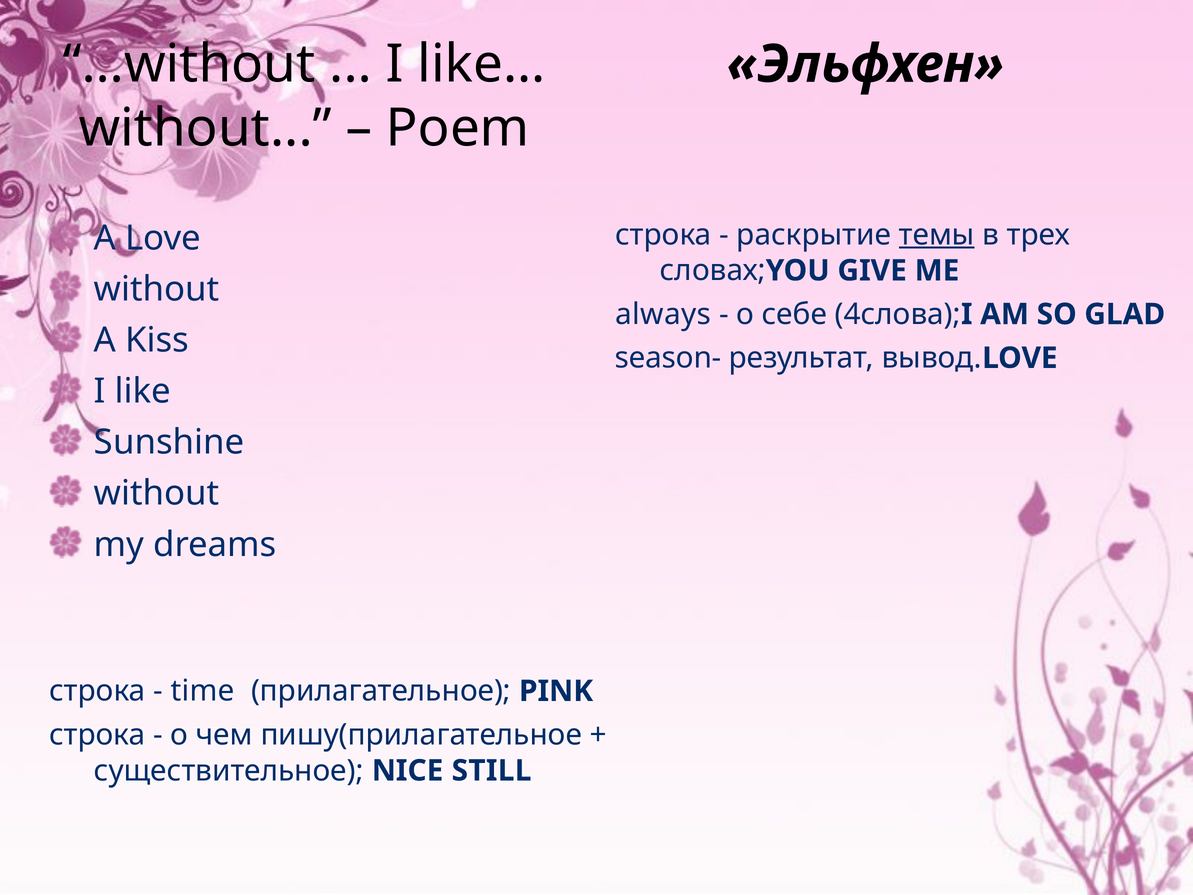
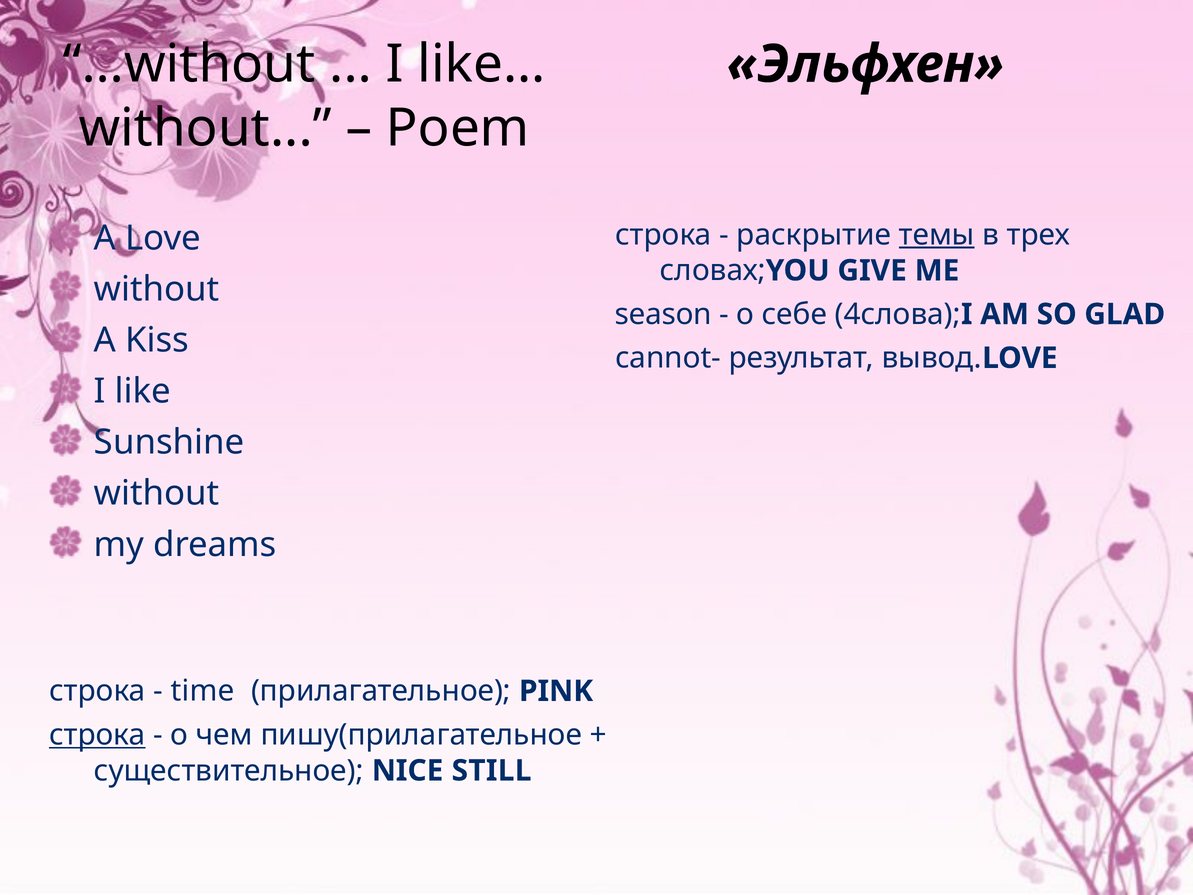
always: always -> season (663, 314)
season-: season- -> cannot- (668, 358)
строка underline: none -> present (97, 735)
